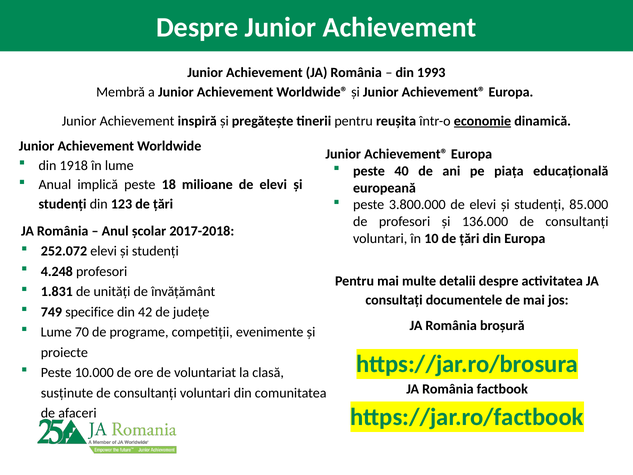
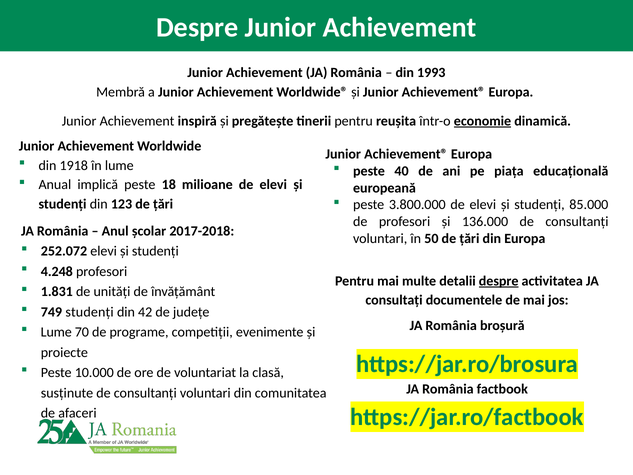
10: 10 -> 50 (431, 238)
despre underline: none -> present (499, 281)
749 specifice: specifice -> studenți (89, 312)
